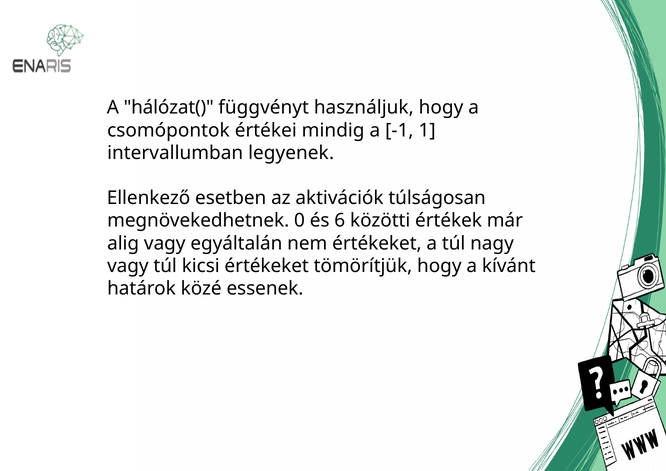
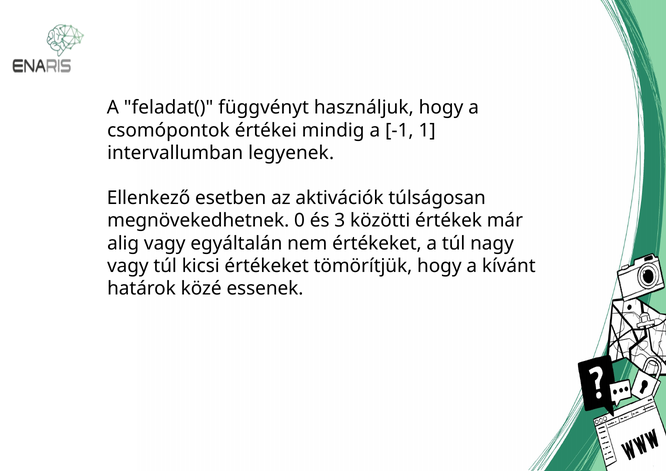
hálózat(: hálózat( -> feladat( (169, 108)
6: 6 -> 3 (340, 221)
